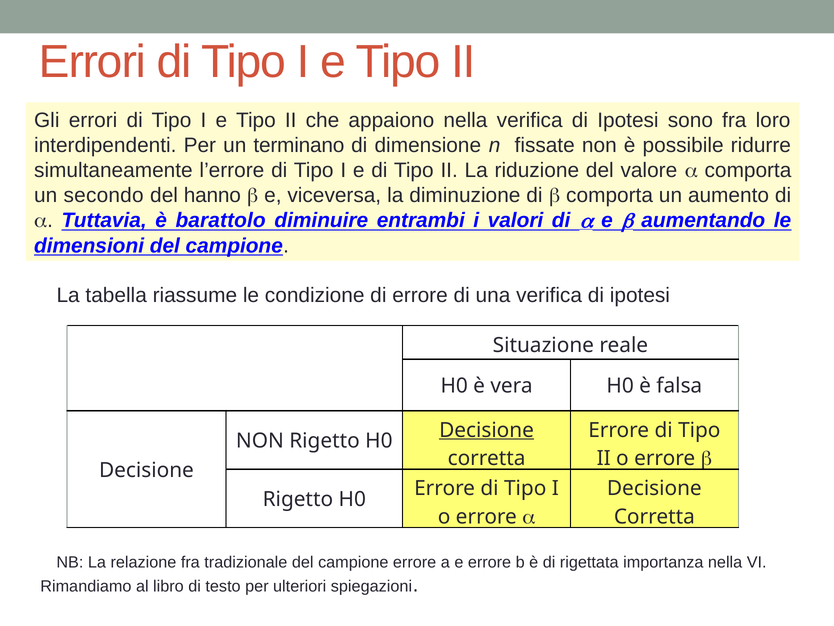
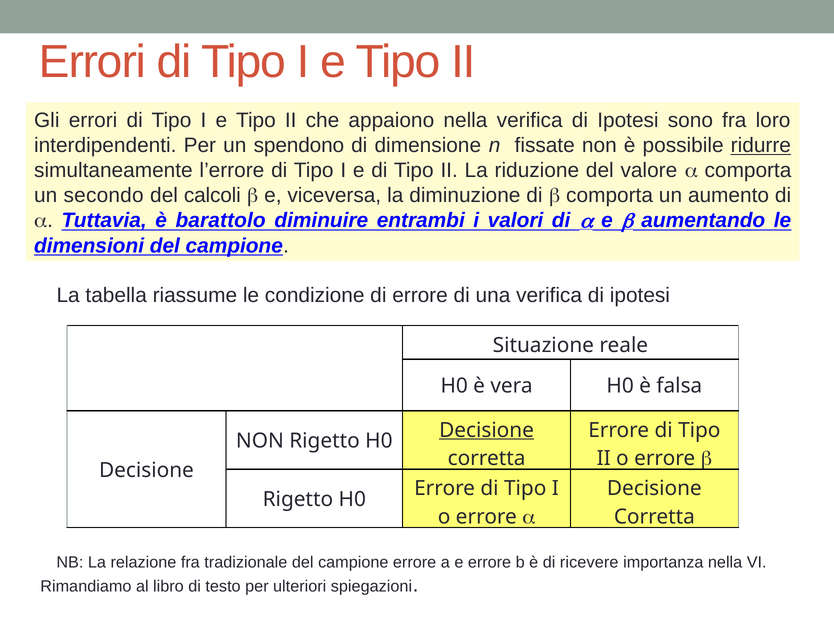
terminano: terminano -> spendono (299, 145)
ridurre underline: none -> present (761, 145)
hanno: hanno -> calcoli (212, 195)
rigettata: rigettata -> ricevere (589, 562)
